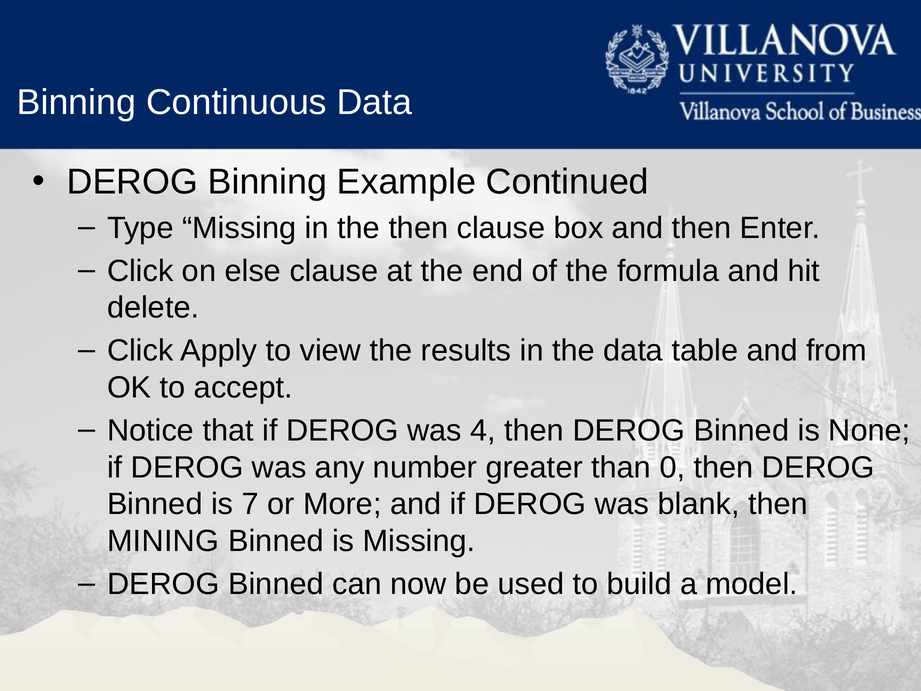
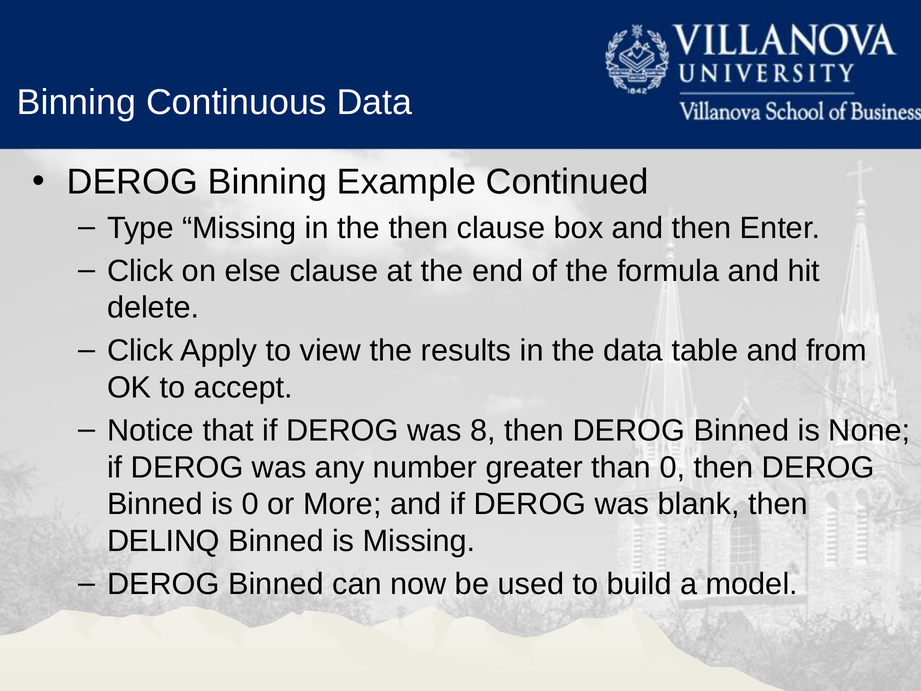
4: 4 -> 8 (483, 430)
is 7: 7 -> 0 (250, 504)
MINING: MINING -> DELINQ (163, 541)
